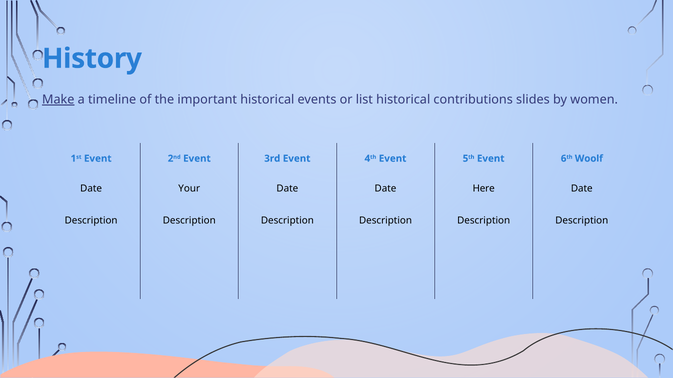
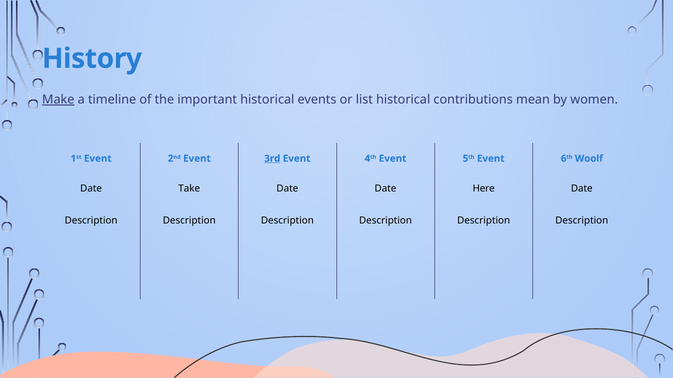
slides: slides -> mean (533, 100)
3rd underline: none -> present (272, 159)
Your: Your -> Take (189, 189)
